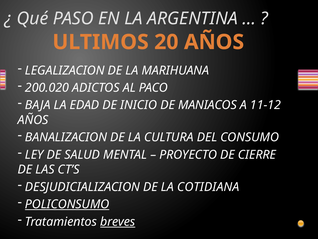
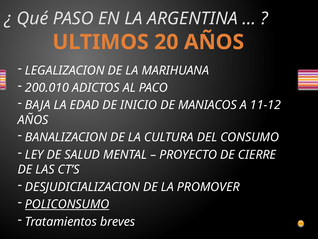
200.020: 200.020 -> 200.010 (47, 88)
COTIDIANA: COTIDIANA -> PROMOVER (208, 187)
breves underline: present -> none (118, 221)
